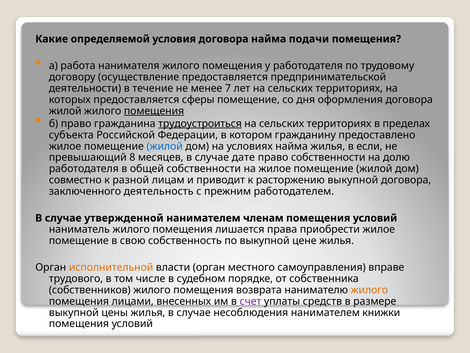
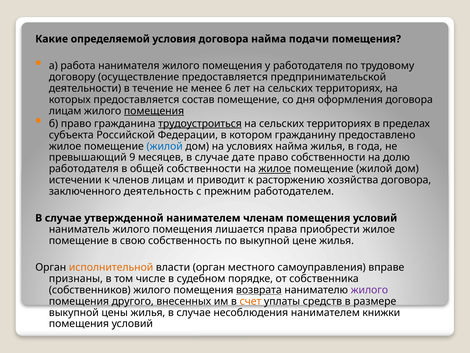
7: 7 -> 6 (228, 88)
сферы: сферы -> состав (198, 99)
жилой: жилой -> лицам (65, 111)
если: если -> года (369, 146)
8: 8 -> 9 (132, 157)
жилое underline: none -> present (275, 169)
совместно: совместно -> истечении (75, 180)
разной: разной -> членов (131, 180)
расторжению выкупной: выкупной -> хозяйства (353, 180)
трудового: трудового -> признаны (76, 278)
возврата underline: none -> present (259, 290)
жилого colour: orange -> purple (369, 290)
лицами: лицами -> другого (133, 301)
счет colour: purple -> orange (250, 301)
